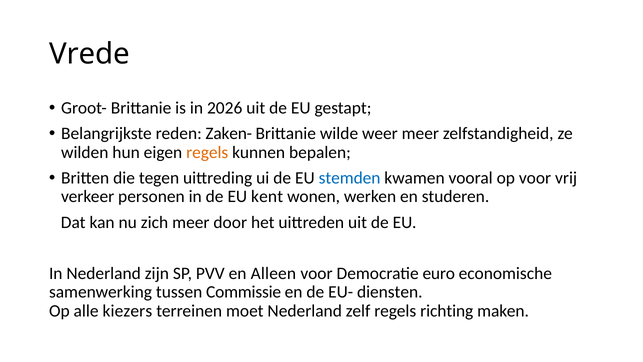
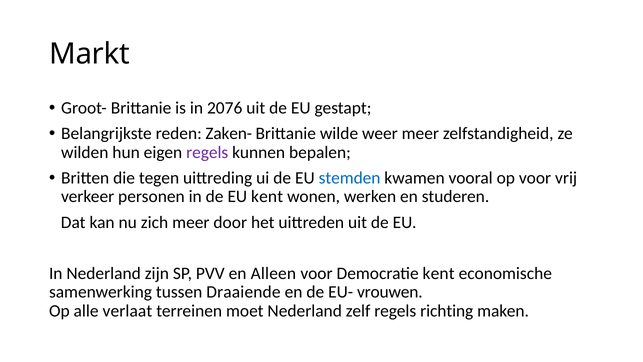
Vrede: Vrede -> Markt (89, 54)
2026: 2026 -> 2076 (225, 108)
regels colour: orange -> purple (207, 152)
Democratie euro: euro -> kent (439, 273)
Commissie: Commissie -> Draaiende (243, 292)
diensten: diensten -> vrouwen (390, 292)
kiezers: kiezers -> verlaat (127, 311)
